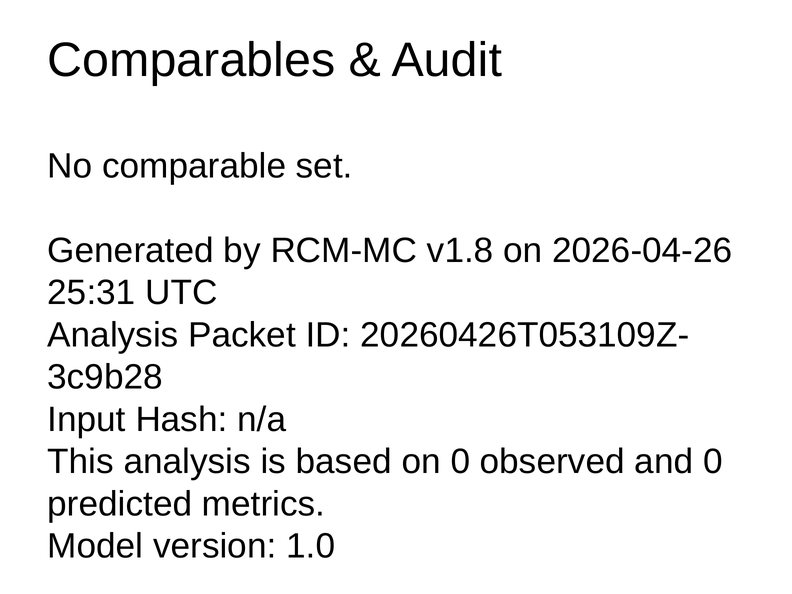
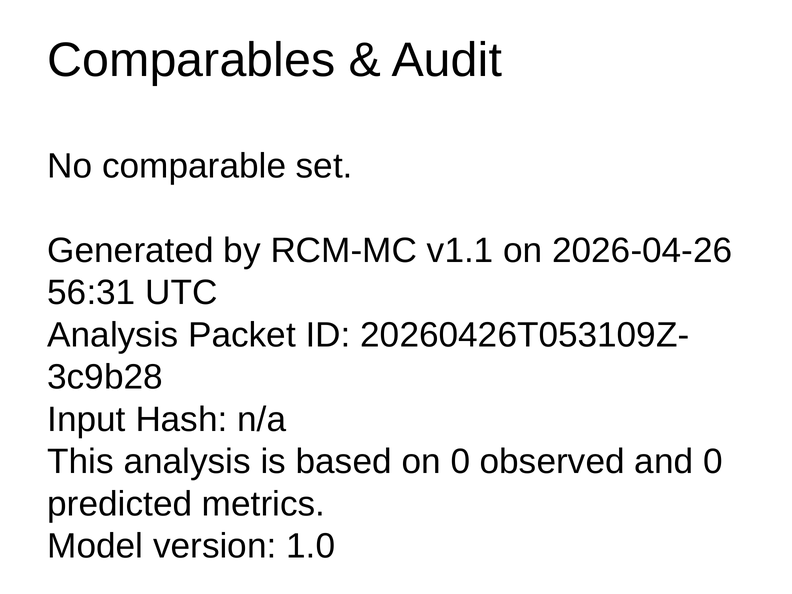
v1.8: v1.8 -> v1.1 (460, 251)
25:31: 25:31 -> 56:31 (91, 293)
